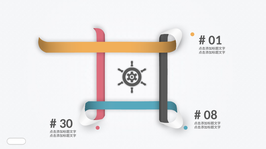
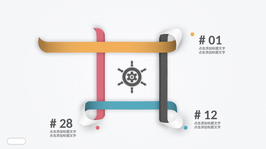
08: 08 -> 12 (211, 115)
30: 30 -> 28 (66, 124)
